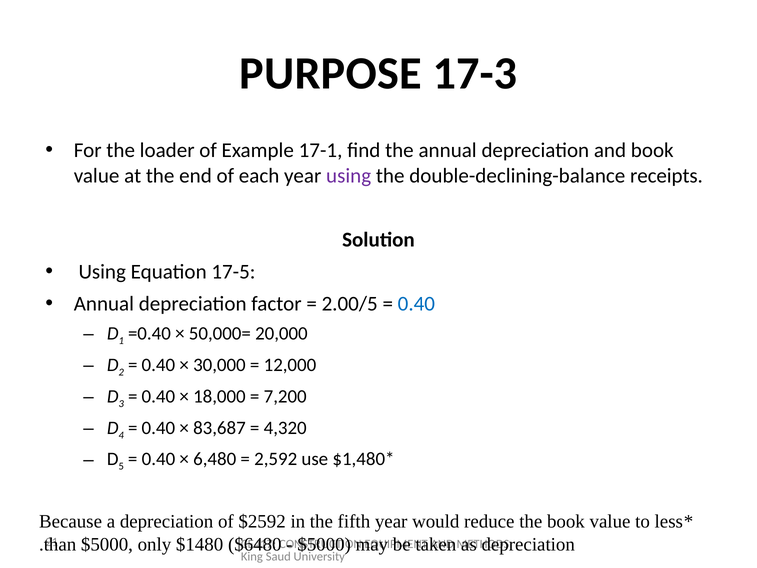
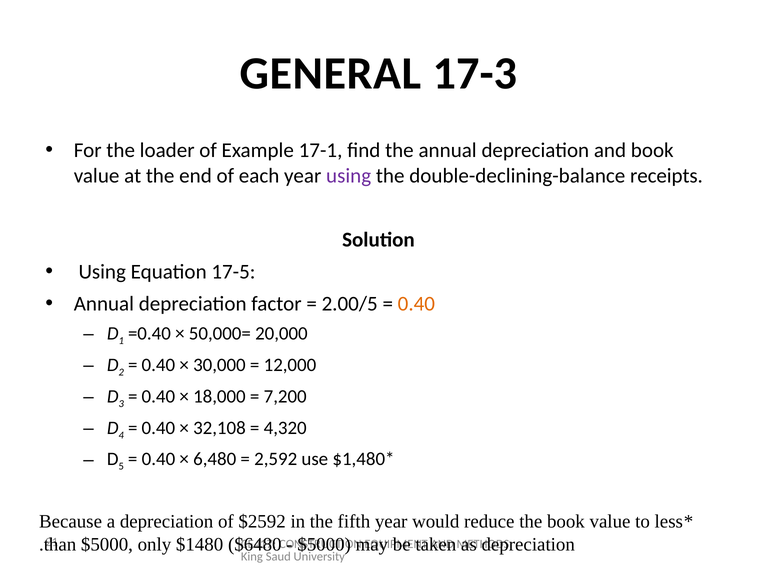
PURPOSE: PURPOSE -> GENERAL (331, 73)
0.40 colour: blue -> orange (416, 304)
83,687: 83,687 -> 32,108 (219, 428)
